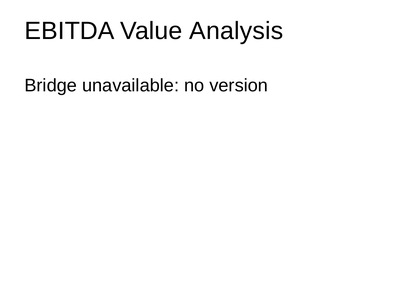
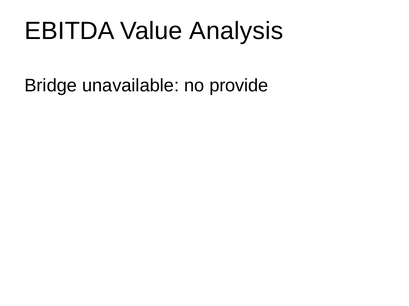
version: version -> provide (239, 86)
